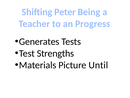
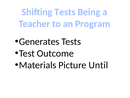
Shifting Peter: Peter -> Tests (65, 12)
Progress: Progress -> Program (93, 24)
Strengths: Strengths -> Outcome (55, 53)
